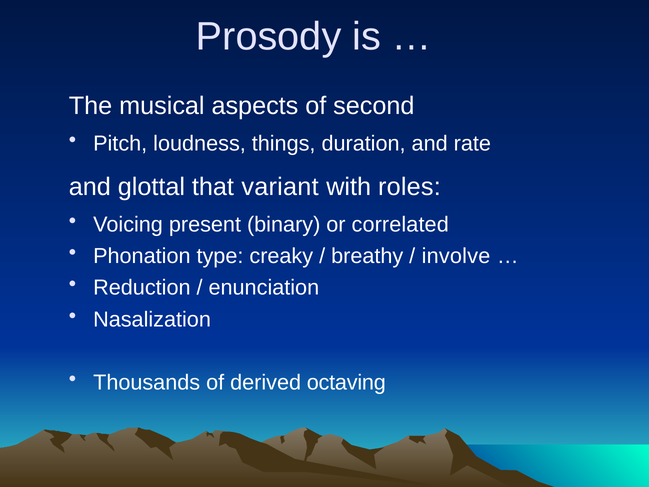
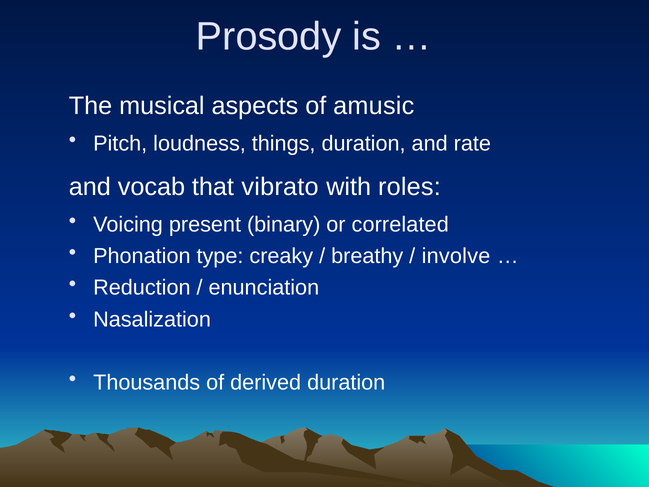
second: second -> amusic (374, 106)
glottal: glottal -> vocab (151, 187)
variant: variant -> vibrato (280, 187)
derived octaving: octaving -> duration (346, 383)
